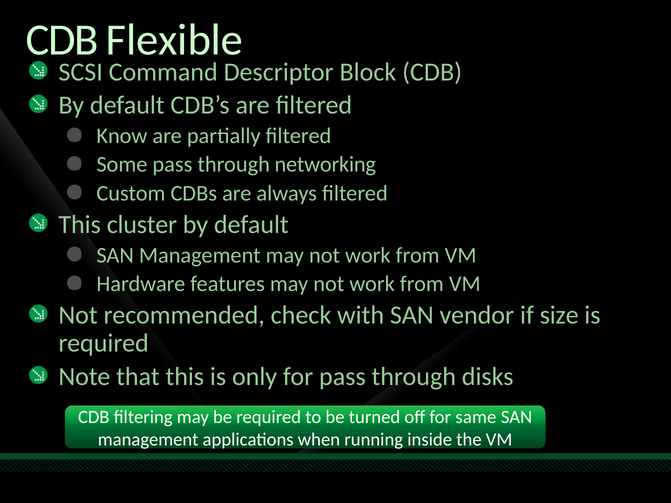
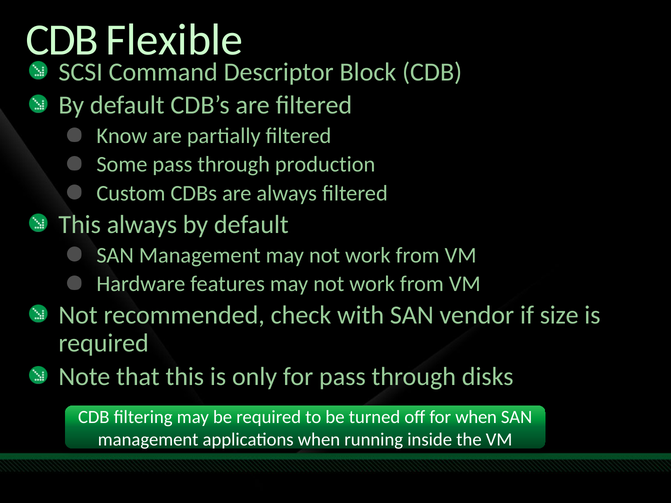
networking: networking -> production (325, 165)
This cluster: cluster -> always (142, 225)
for same: same -> when (476, 417)
